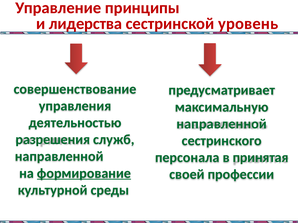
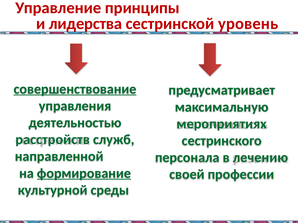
совершенствование underline: none -> present (75, 89)
направленной: направленной -> мероприятиях (222, 124)
разрешения: разрешения -> расстройств (53, 140)
принятая: принятая -> лечению (260, 158)
